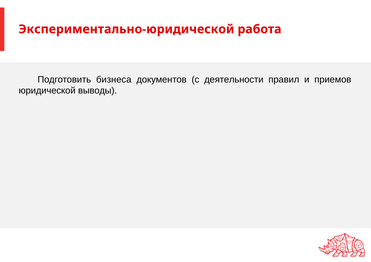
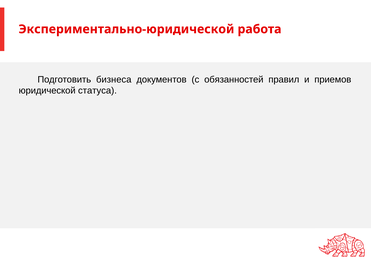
деятельности: деятельности -> обязанностей (234, 80)
выводы: выводы -> статуса (97, 91)
